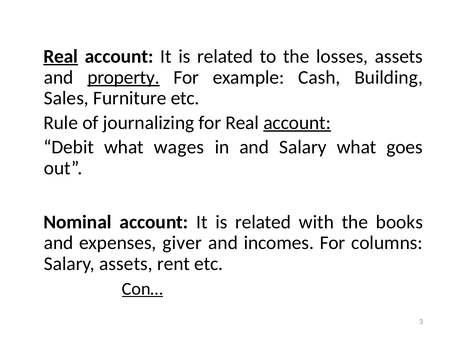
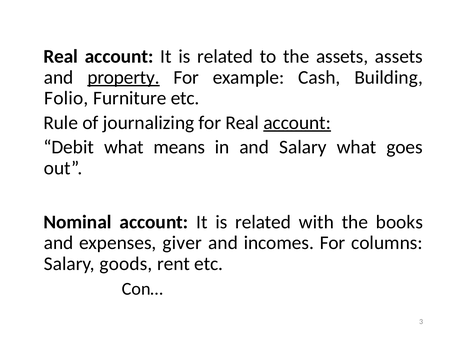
Real underline: present -> none (61, 56)
the losses: losses -> assets (342, 56)
Sales: Sales -> Folio (66, 98)
wages: wages -> means (179, 147)
Salary assets: assets -> goods (126, 264)
Con… underline: present -> none (142, 289)
